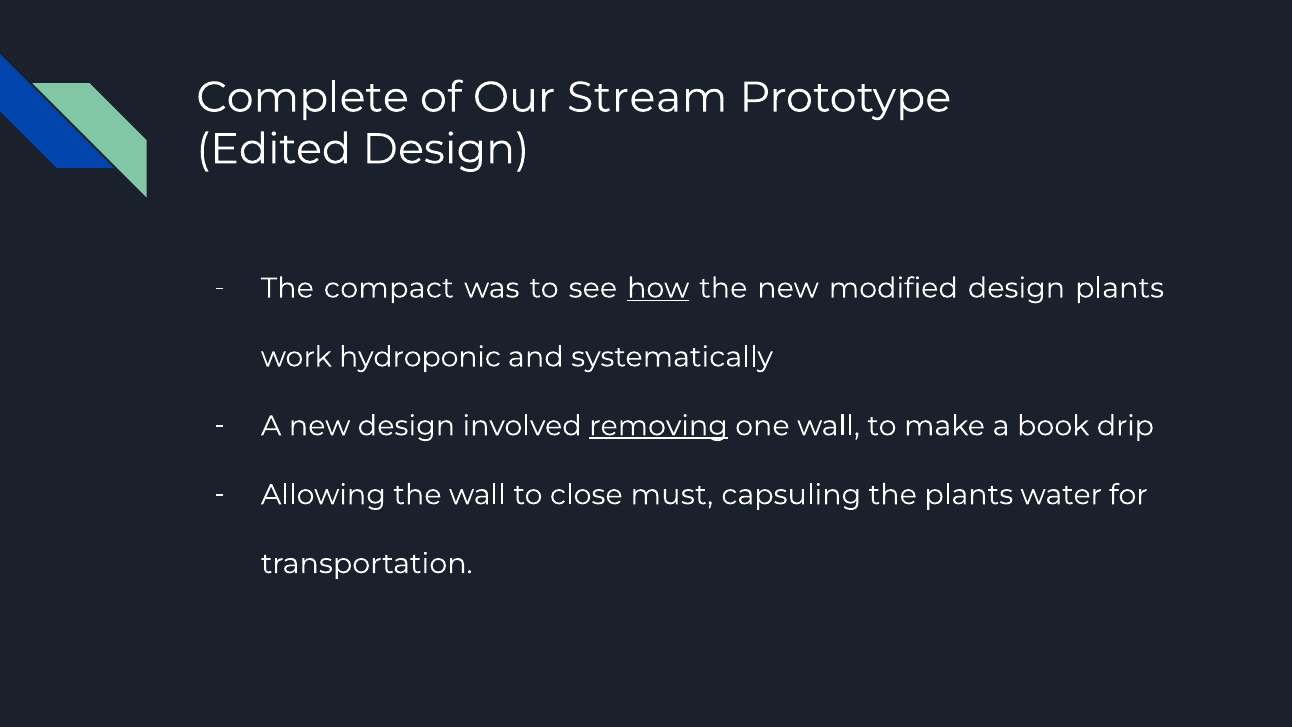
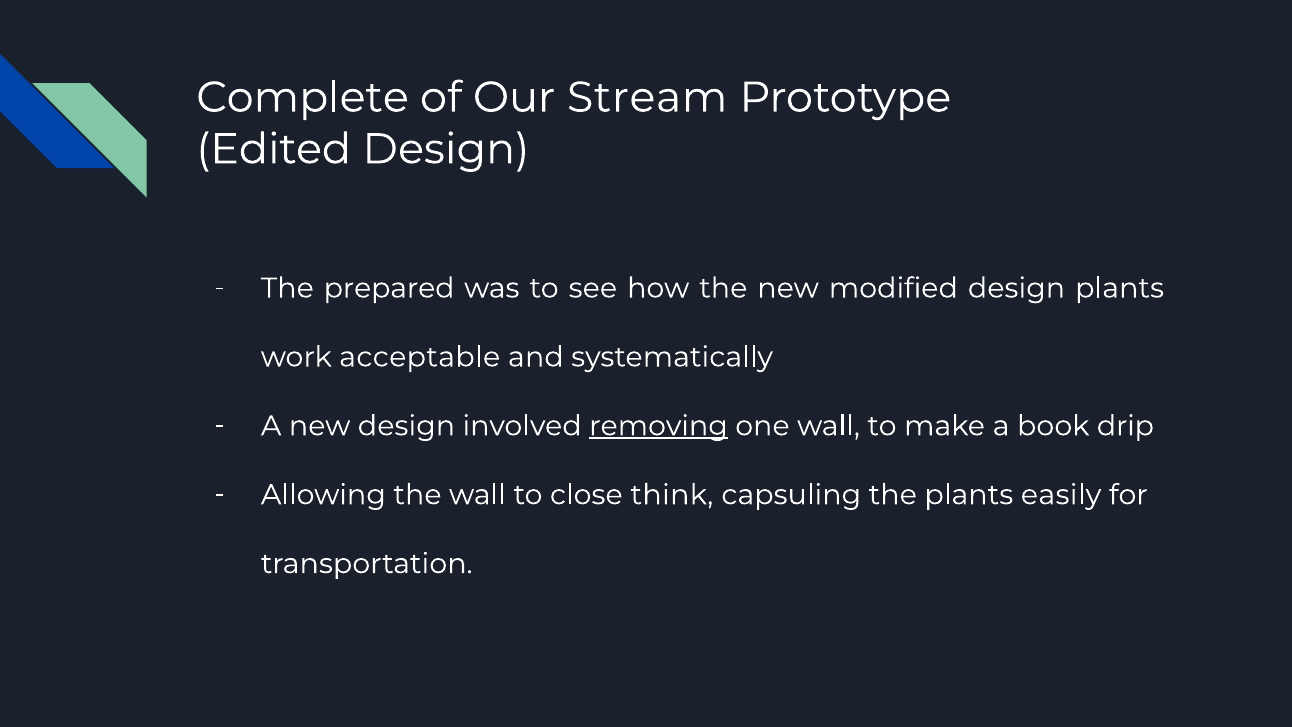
compact: compact -> prepared (389, 288)
how underline: present -> none (658, 288)
hydroponic: hydroponic -> acceptable (420, 357)
must: must -> think (672, 495)
water: water -> easily (1061, 495)
